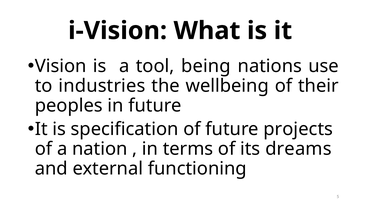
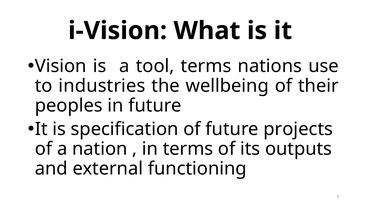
tool being: being -> terms (206, 66)
dreams: dreams -> outputs (299, 149)
